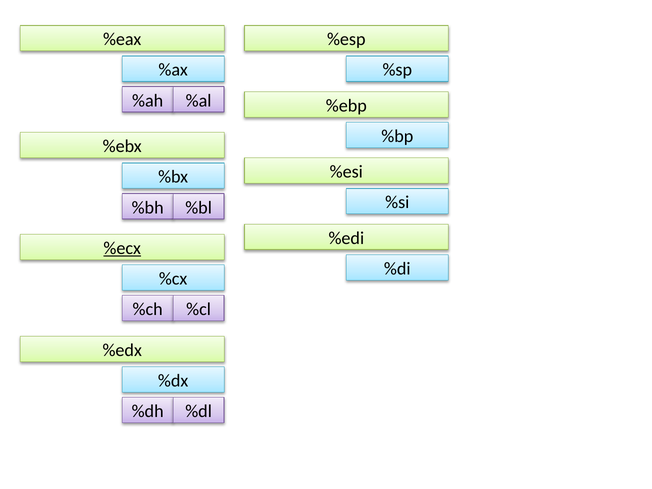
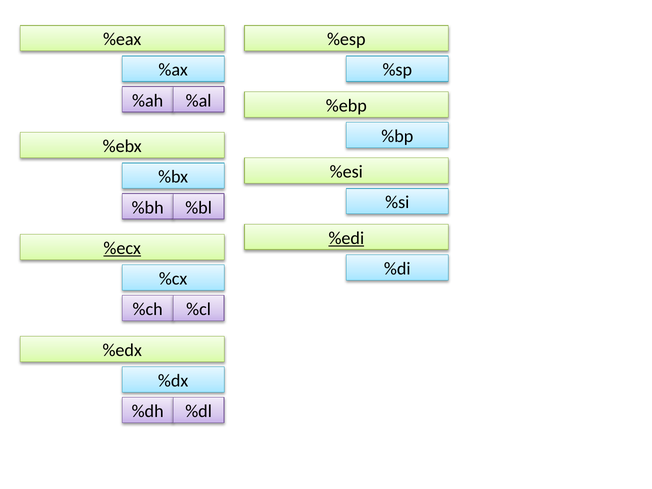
%edi underline: none -> present (346, 238)
